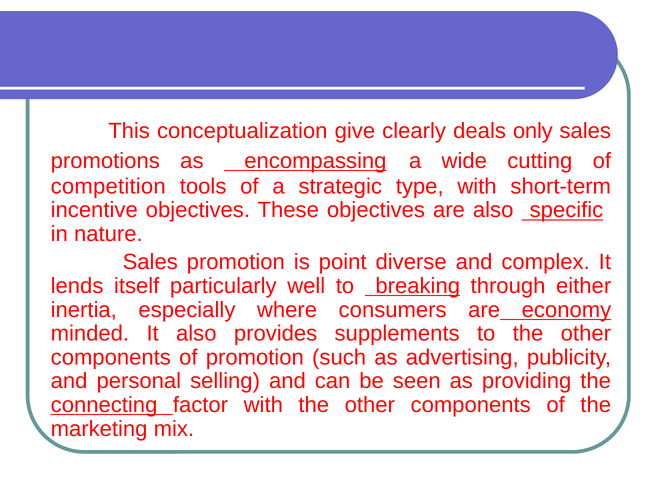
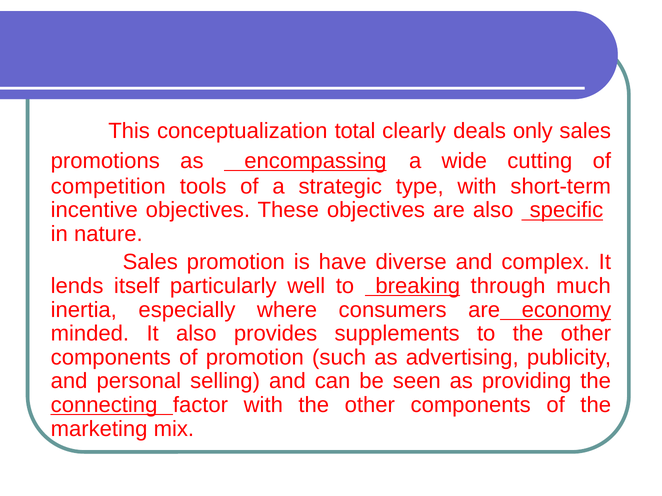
give: give -> total (355, 131)
point: point -> have (343, 262)
either: either -> much (584, 286)
